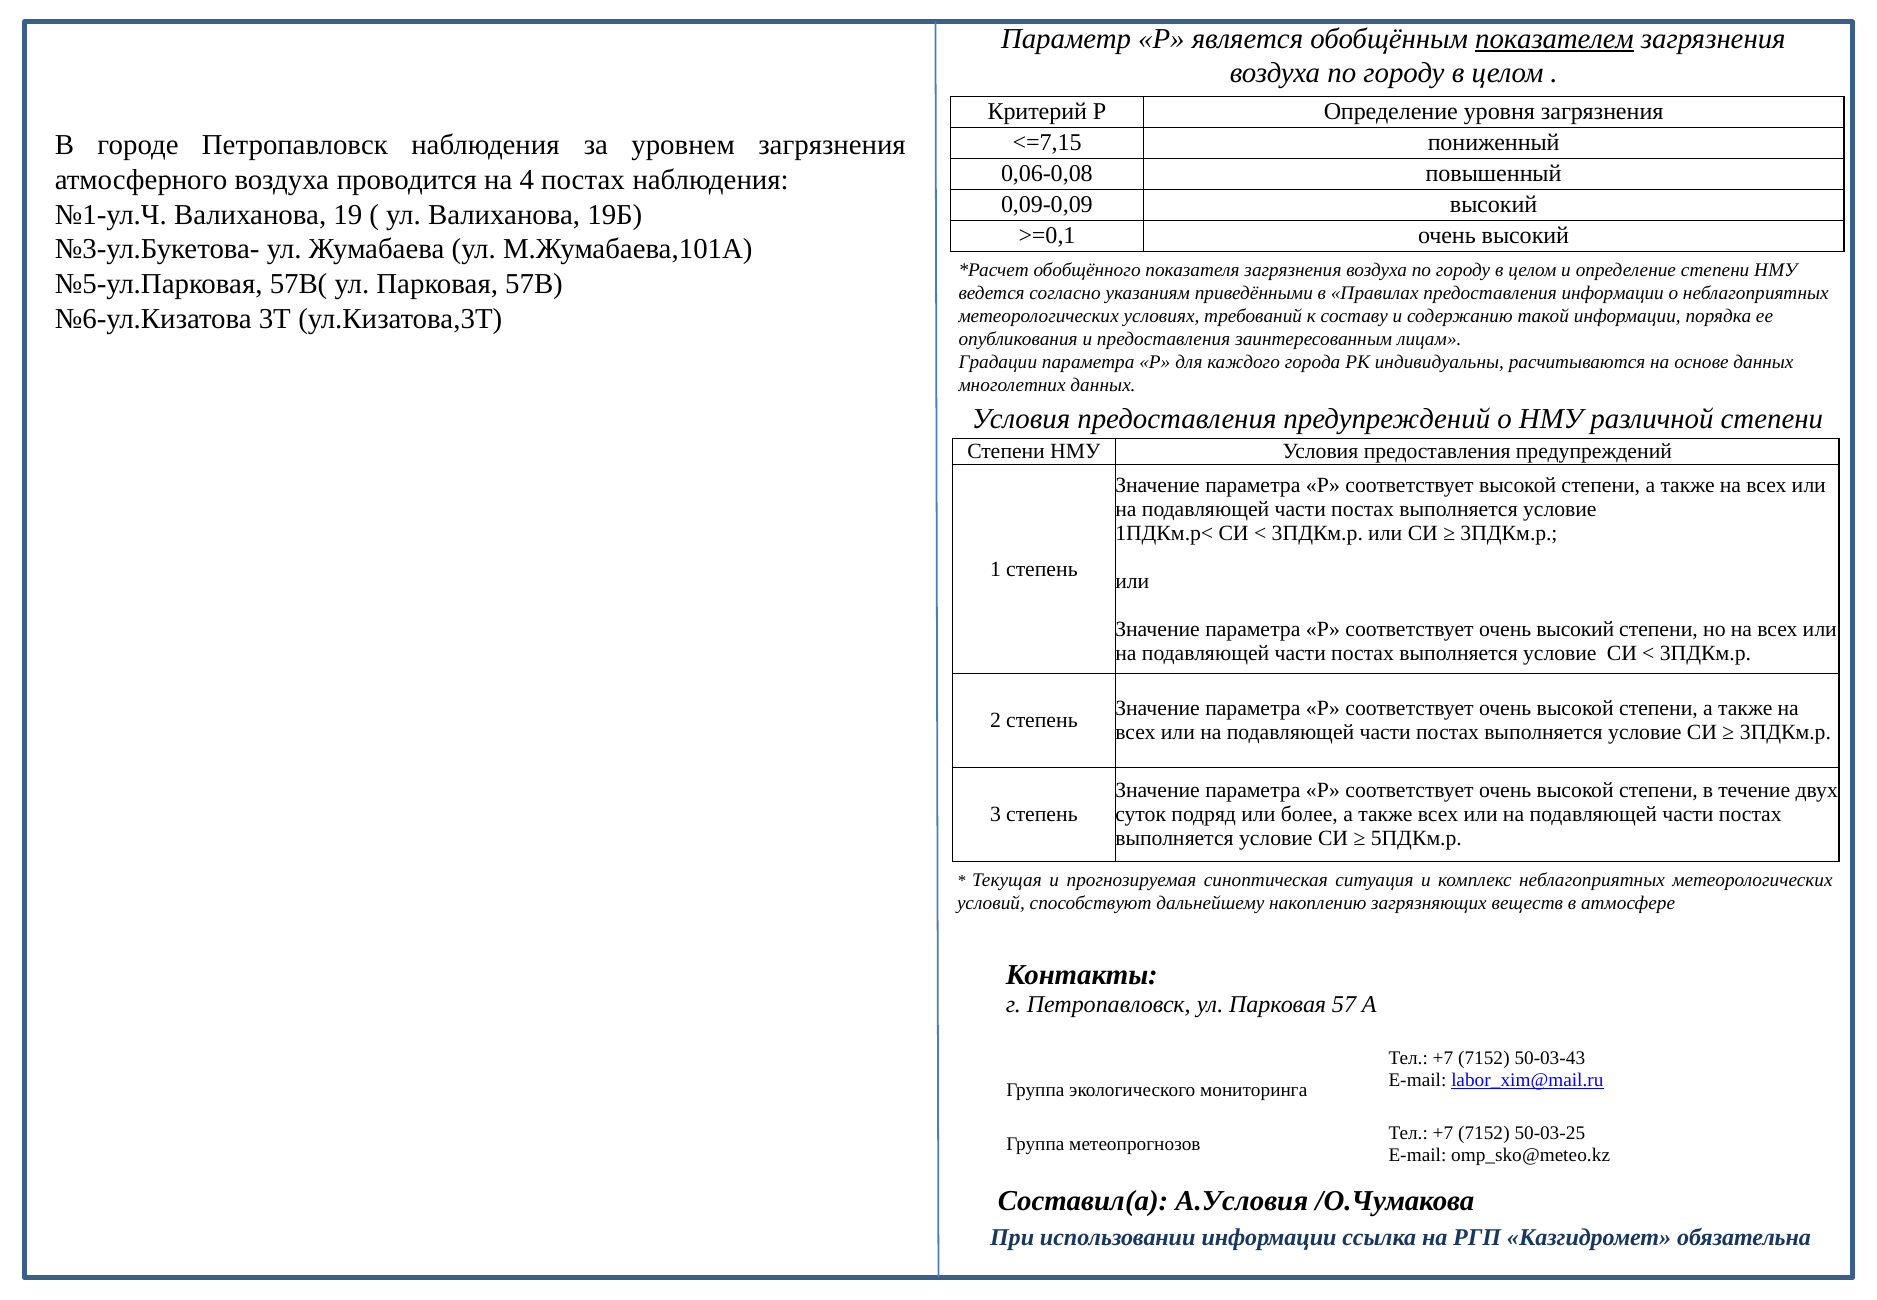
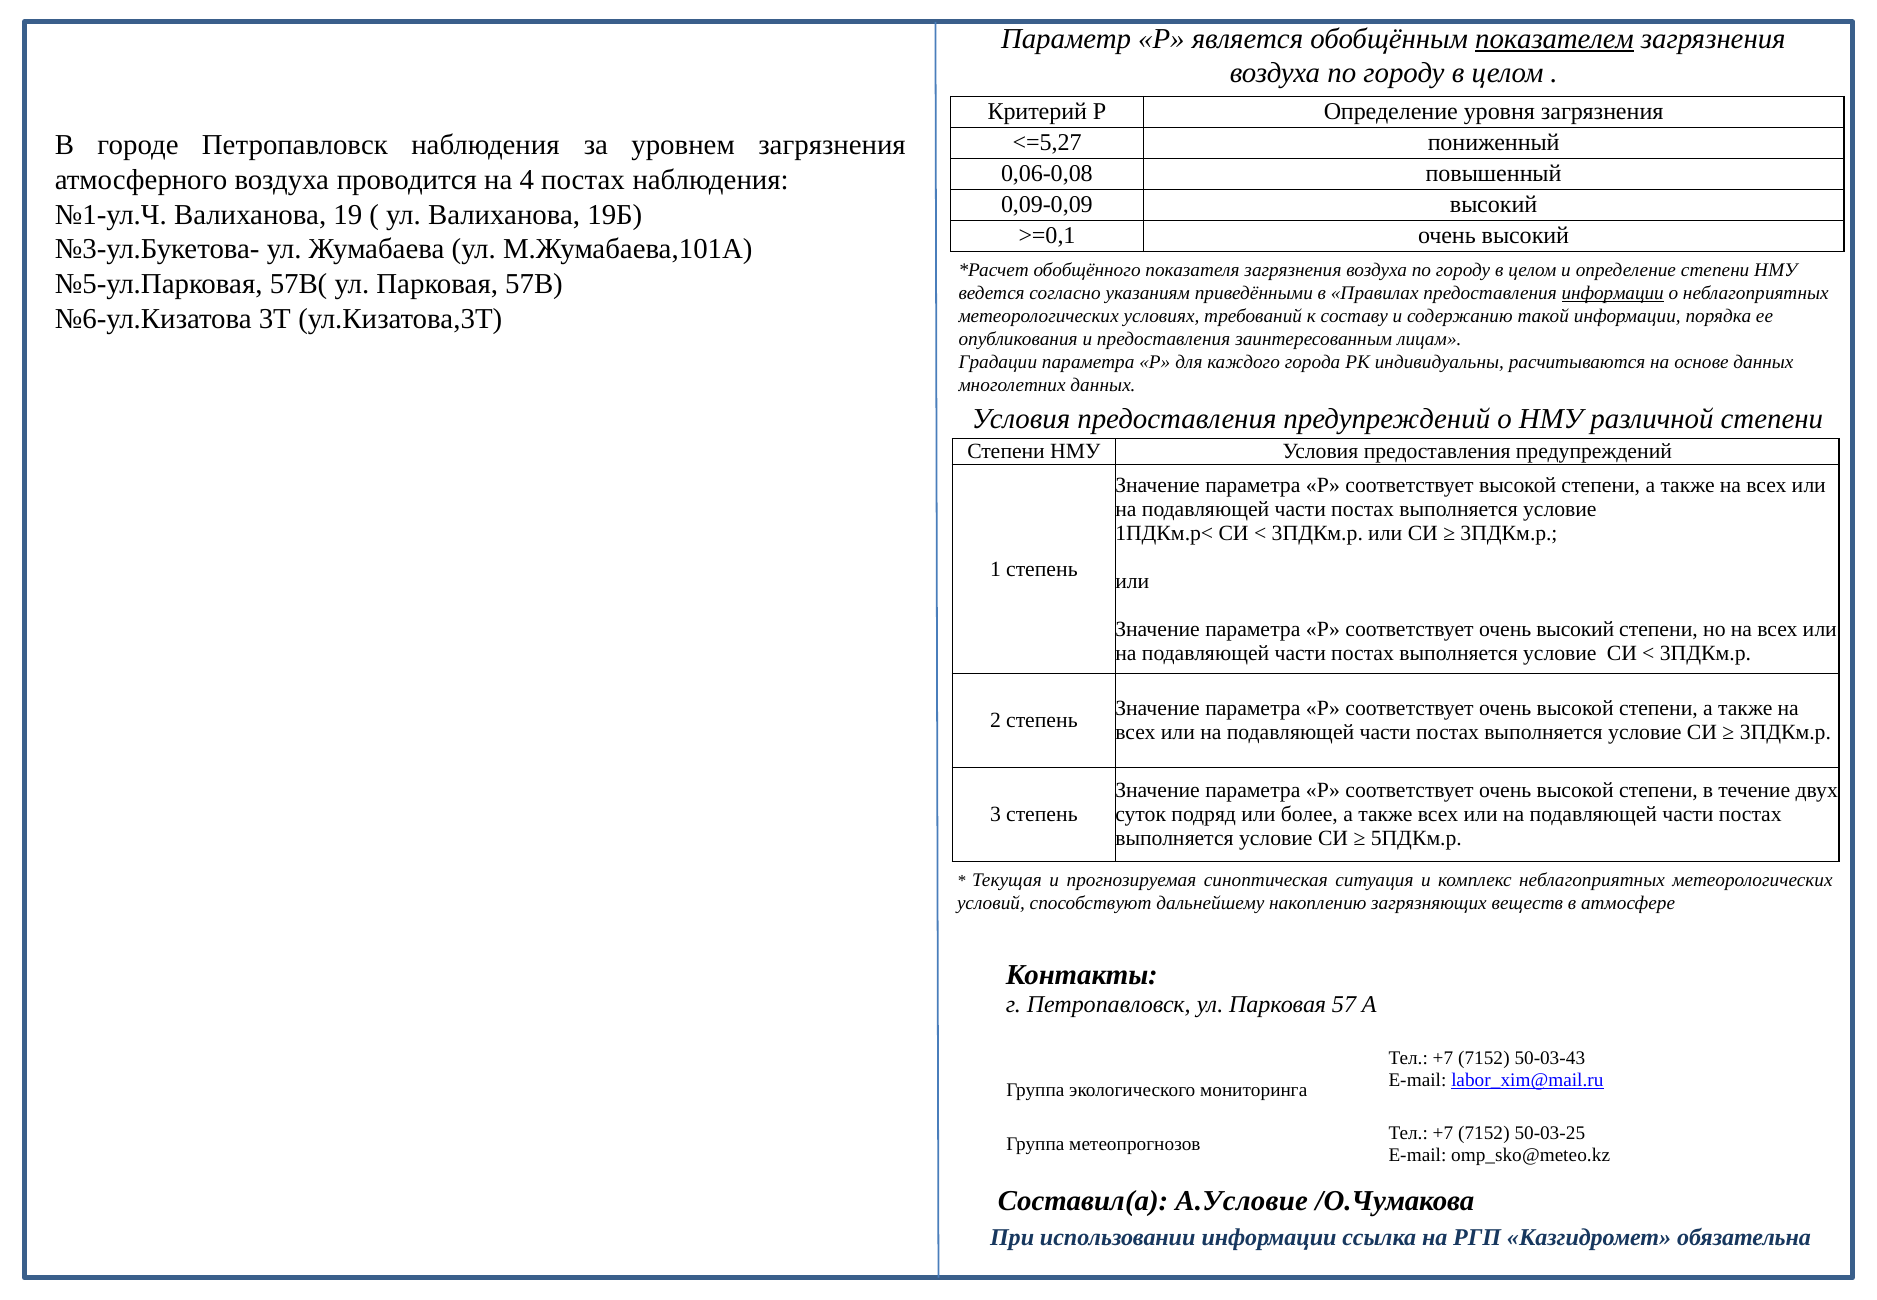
<=7,15: <=7,15 -> <=5,27 (1047, 143)
информации underline: none -> present (1613, 293)
А.Условия: А.Условия -> А.Условие (1242, 1201)
